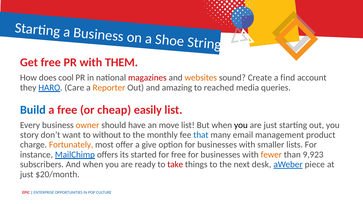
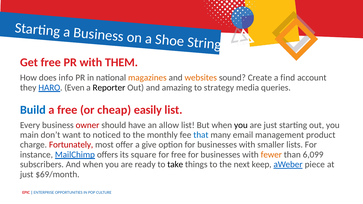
cool: cool -> info (66, 78)
magazines colour: red -> orange (147, 78)
Care: Care -> Even (74, 88)
Reporter colour: orange -> black (109, 88)
reached: reached -> strategy (219, 88)
owner colour: orange -> red (88, 125)
move: move -> allow (169, 125)
story: story -> main (29, 135)
without: without -> noticed (107, 135)
Fortunately colour: orange -> red (71, 145)
started: started -> square (144, 155)
9,923: 9,923 -> 6,099 (313, 155)
take colour: red -> black (175, 165)
desk: desk -> keep (262, 165)
$20/month: $20/month -> $69/month (57, 174)
